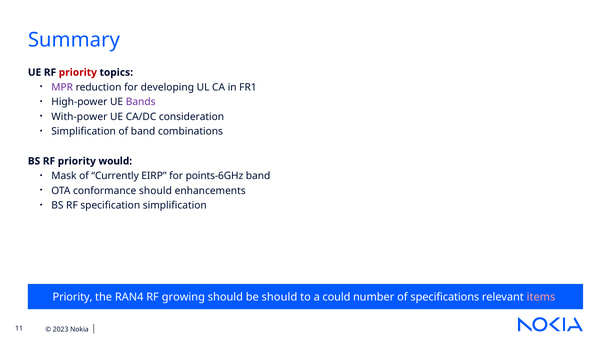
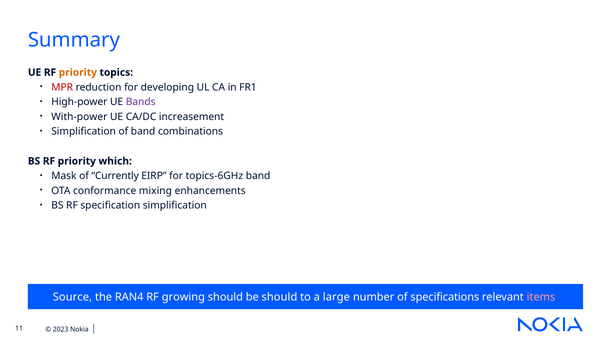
priority colour: red -> orange (78, 72)
MPR colour: purple -> red (62, 87)
consideration: consideration -> increasement (192, 117)
would: would -> which (115, 161)
points-6GHz: points-6GHz -> topics-6GHz (214, 176)
conformance should: should -> mixing (155, 191)
Priority: Priority -> Source (72, 297)
could: could -> large (336, 297)
